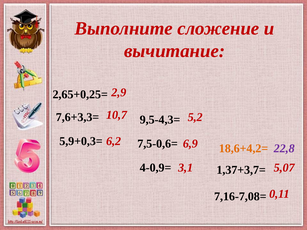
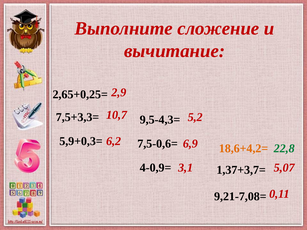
7,6+3,3=: 7,6+3,3= -> 7,5+3,3= (77, 117)
22,8 colour: purple -> green (284, 149)
7,16-7,08=: 7,16-7,08= -> 9,21-7,08= (240, 197)
